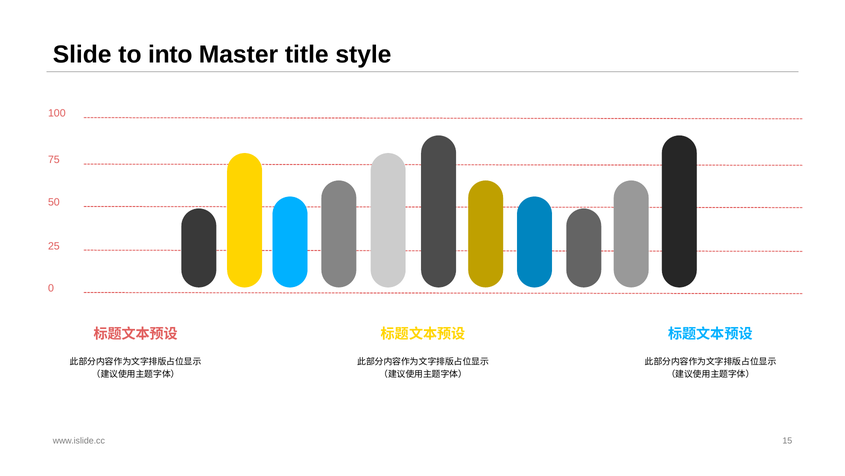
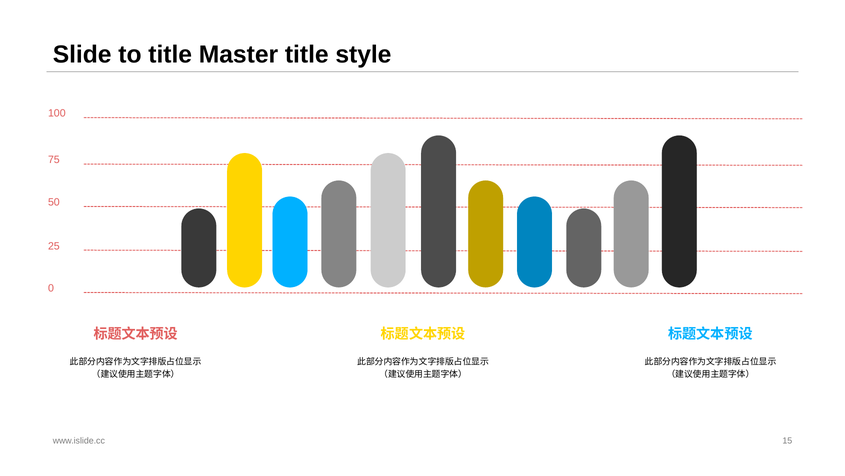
to into: into -> title (170, 55)
